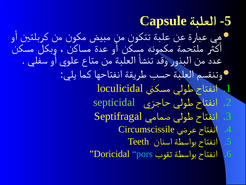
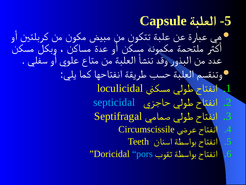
septicidal colour: light green -> light blue (114, 102)
